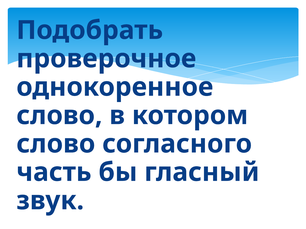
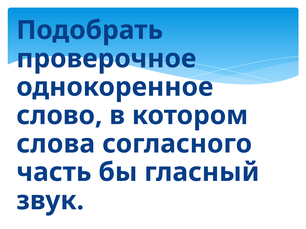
слово: слово -> слова (56, 144)
